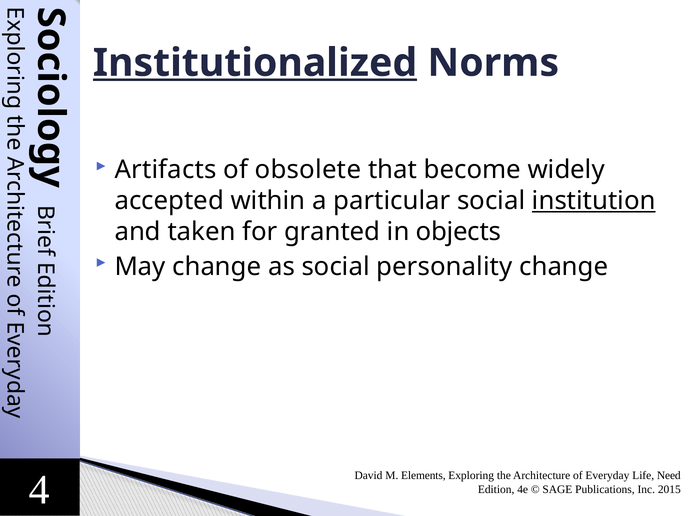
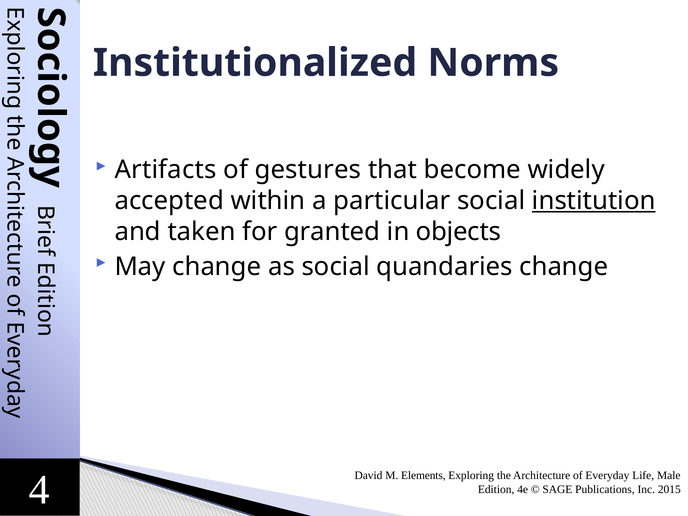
Institutionalized underline: present -> none (255, 63)
obsolete: obsolete -> gestures (308, 170)
personality: personality -> quandaries (444, 267)
Need: Need -> Male (669, 475)
